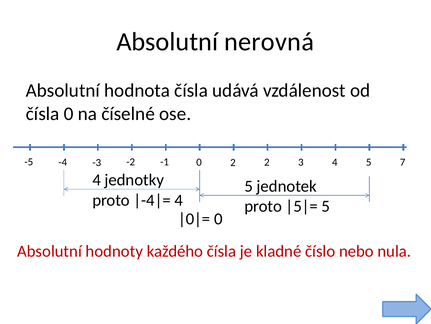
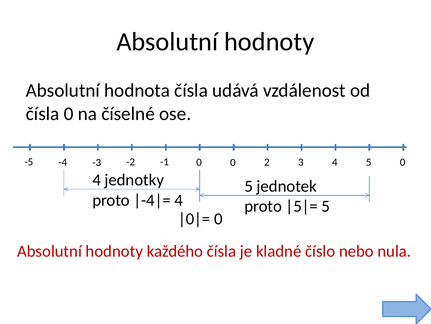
nerovná: nerovná -> hodnoty (269, 42)
-1 7: 7 -> 0 (403, 162)
-4 2: 2 -> 0 (233, 162)
